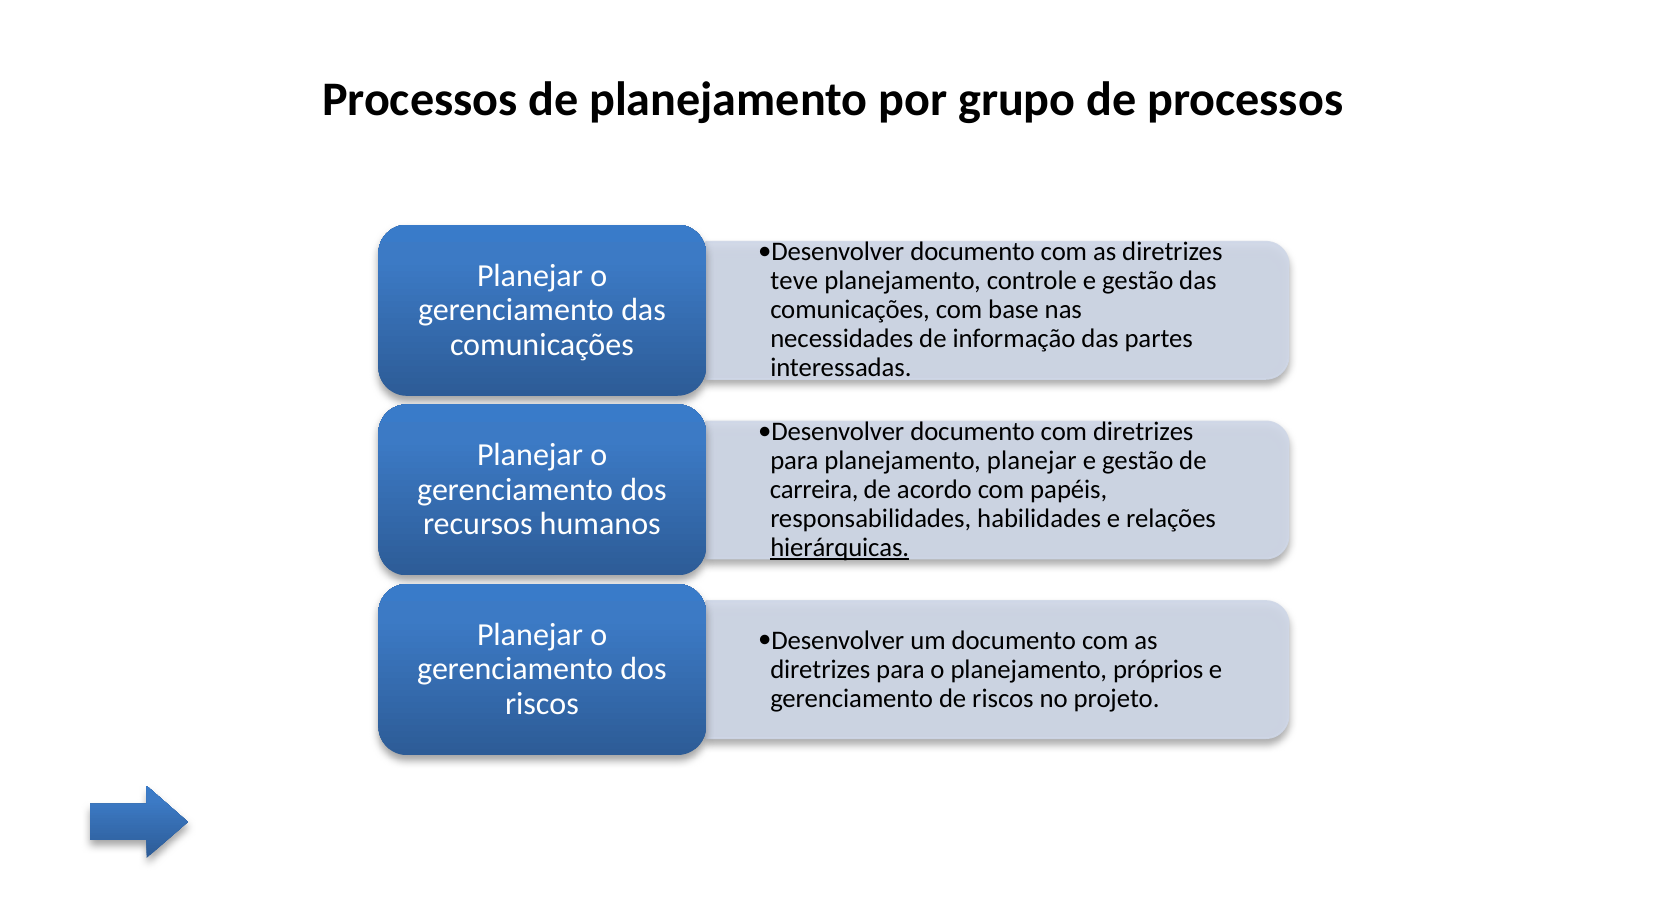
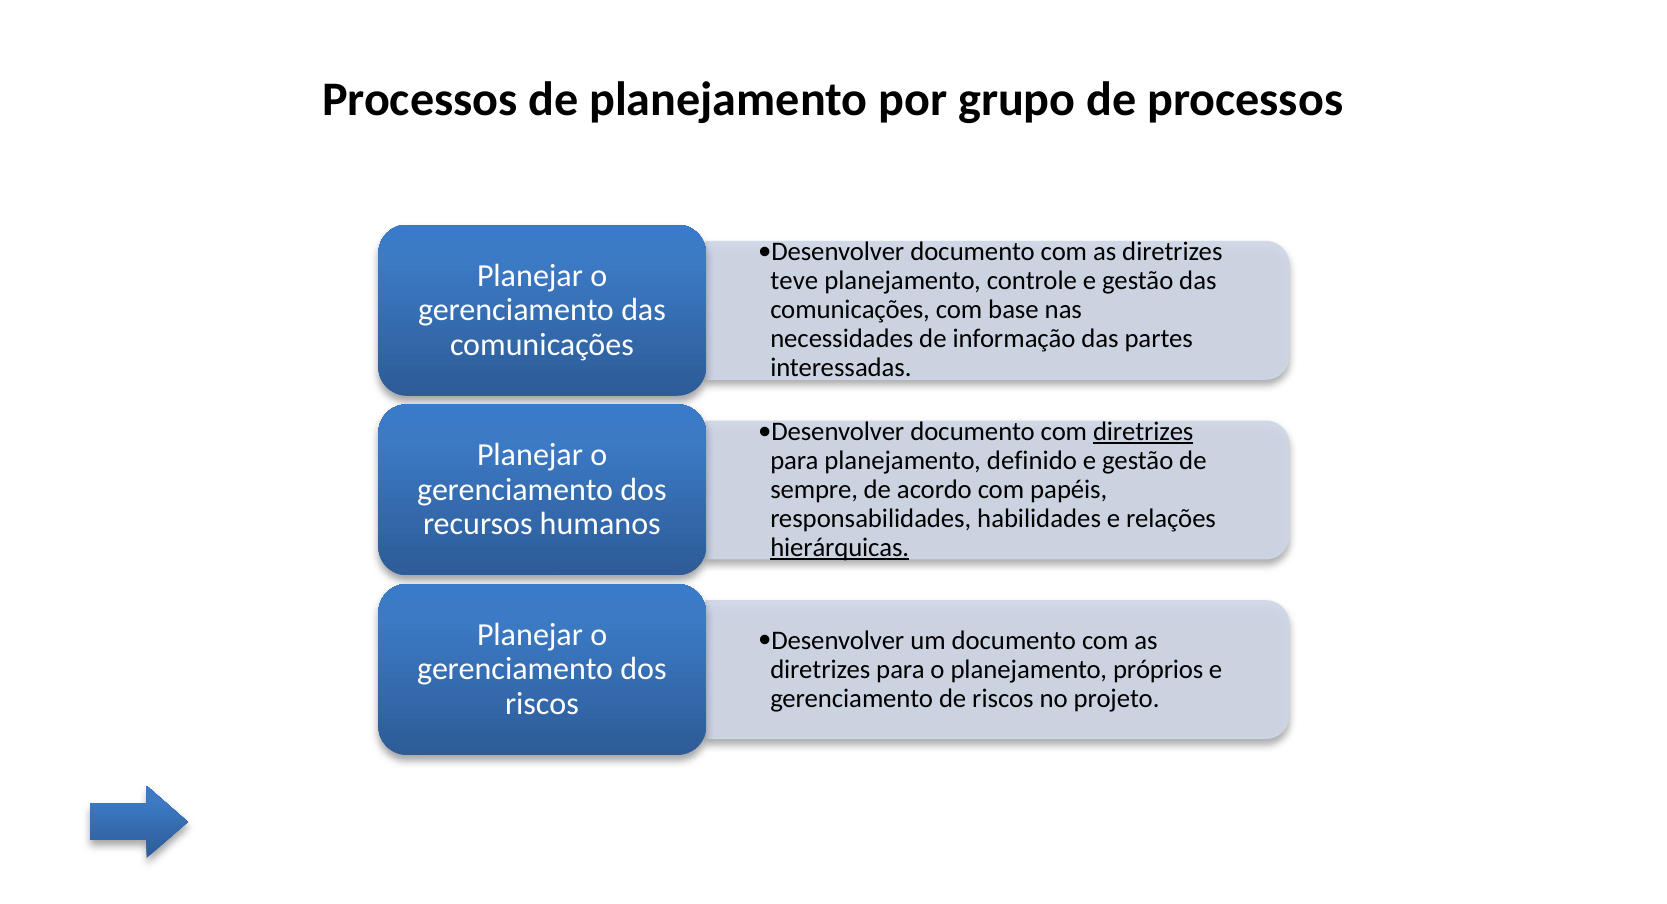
diretrizes underline: none -> present (1143, 432)
planejamento planejar: planejar -> definido (1032, 461)
carreira: carreira -> sempre (814, 490)
